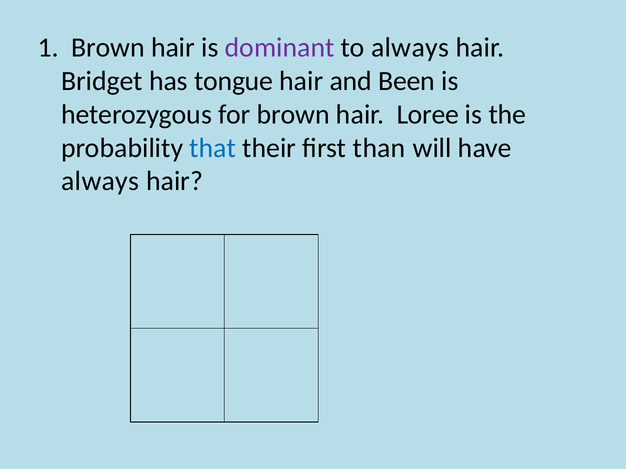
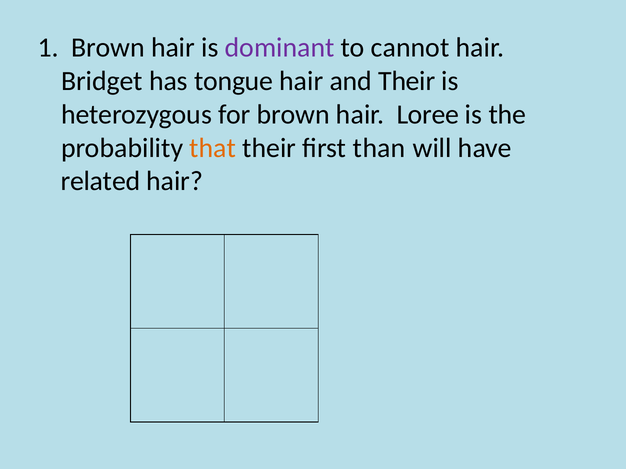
to always: always -> cannot (410, 48)
and Been: Been -> Their (407, 81)
that colour: blue -> orange (213, 148)
always: always -> related (101, 181)
